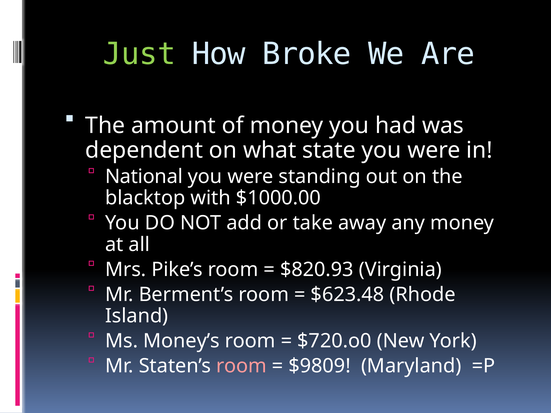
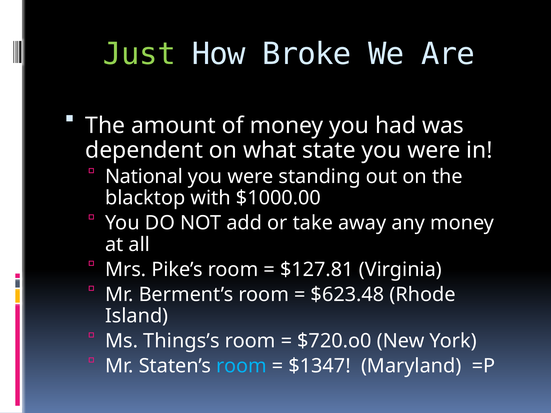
$820.93: $820.93 -> $127.81 (317, 270)
Money’s: Money’s -> Things’s (181, 341)
room colour: pink -> light blue (241, 366)
$9809: $9809 -> $1347 (320, 366)
